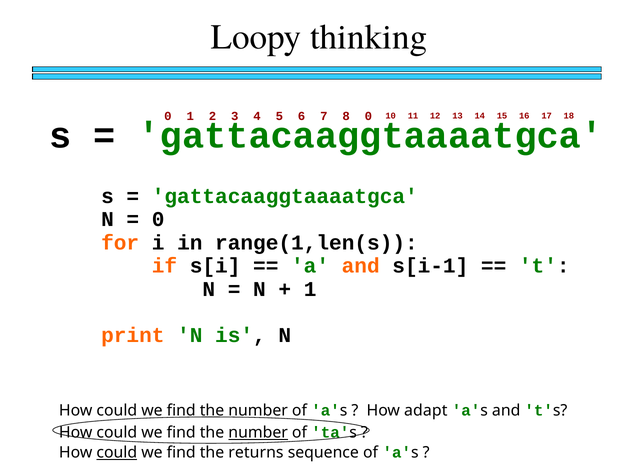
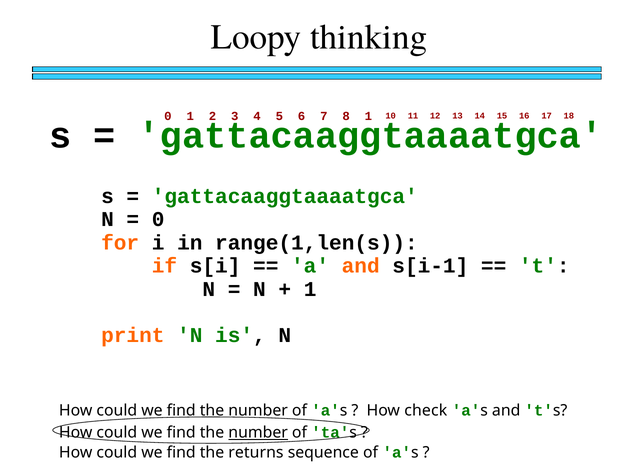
8 0: 0 -> 1 (368, 116)
adapt: adapt -> check (426, 410)
could underline: present -> none (117, 453)
